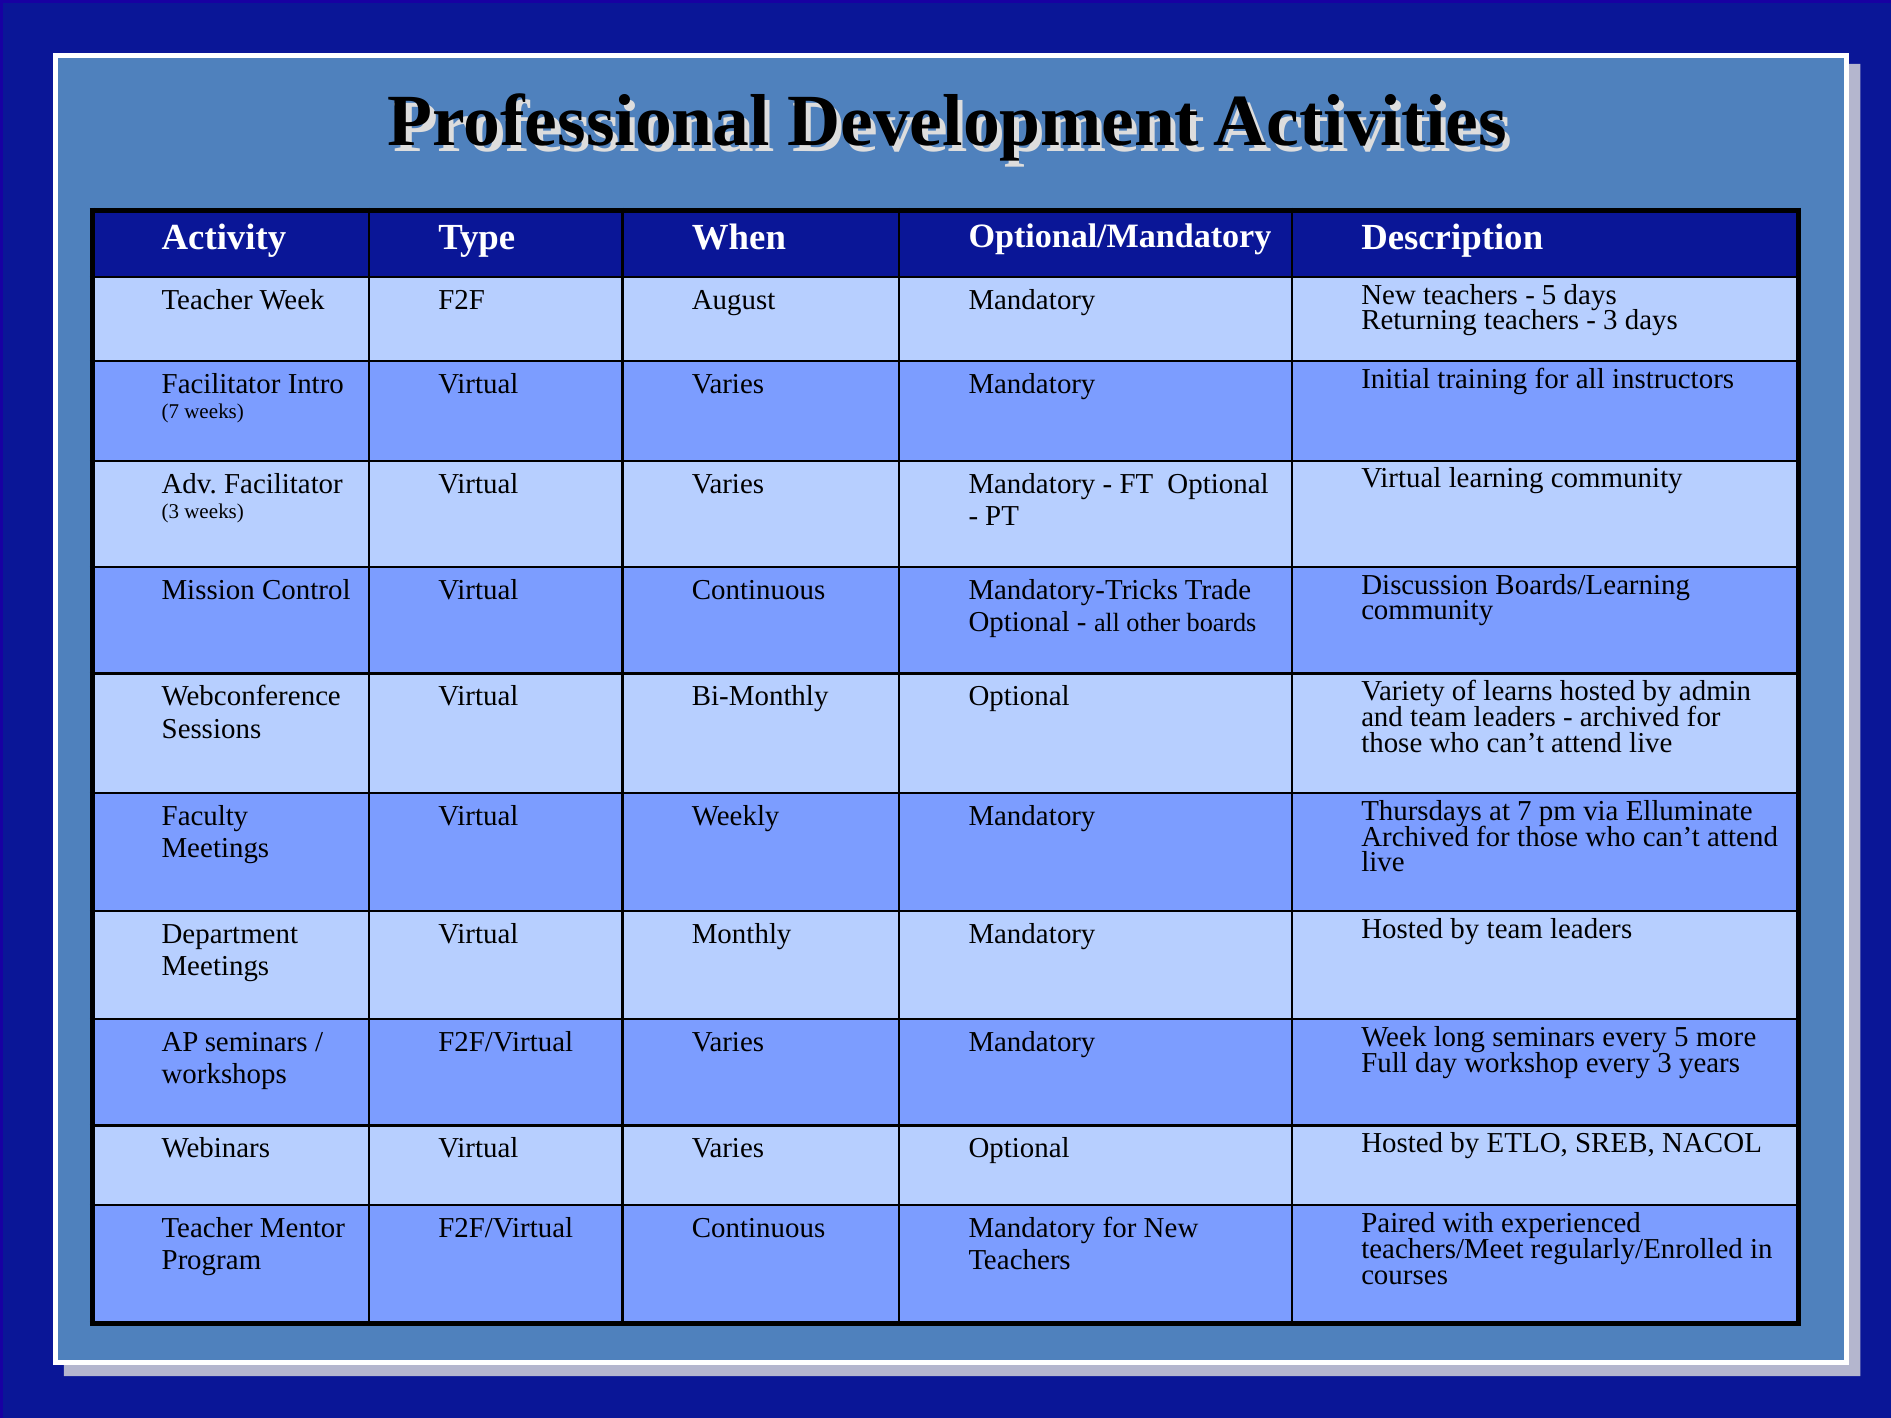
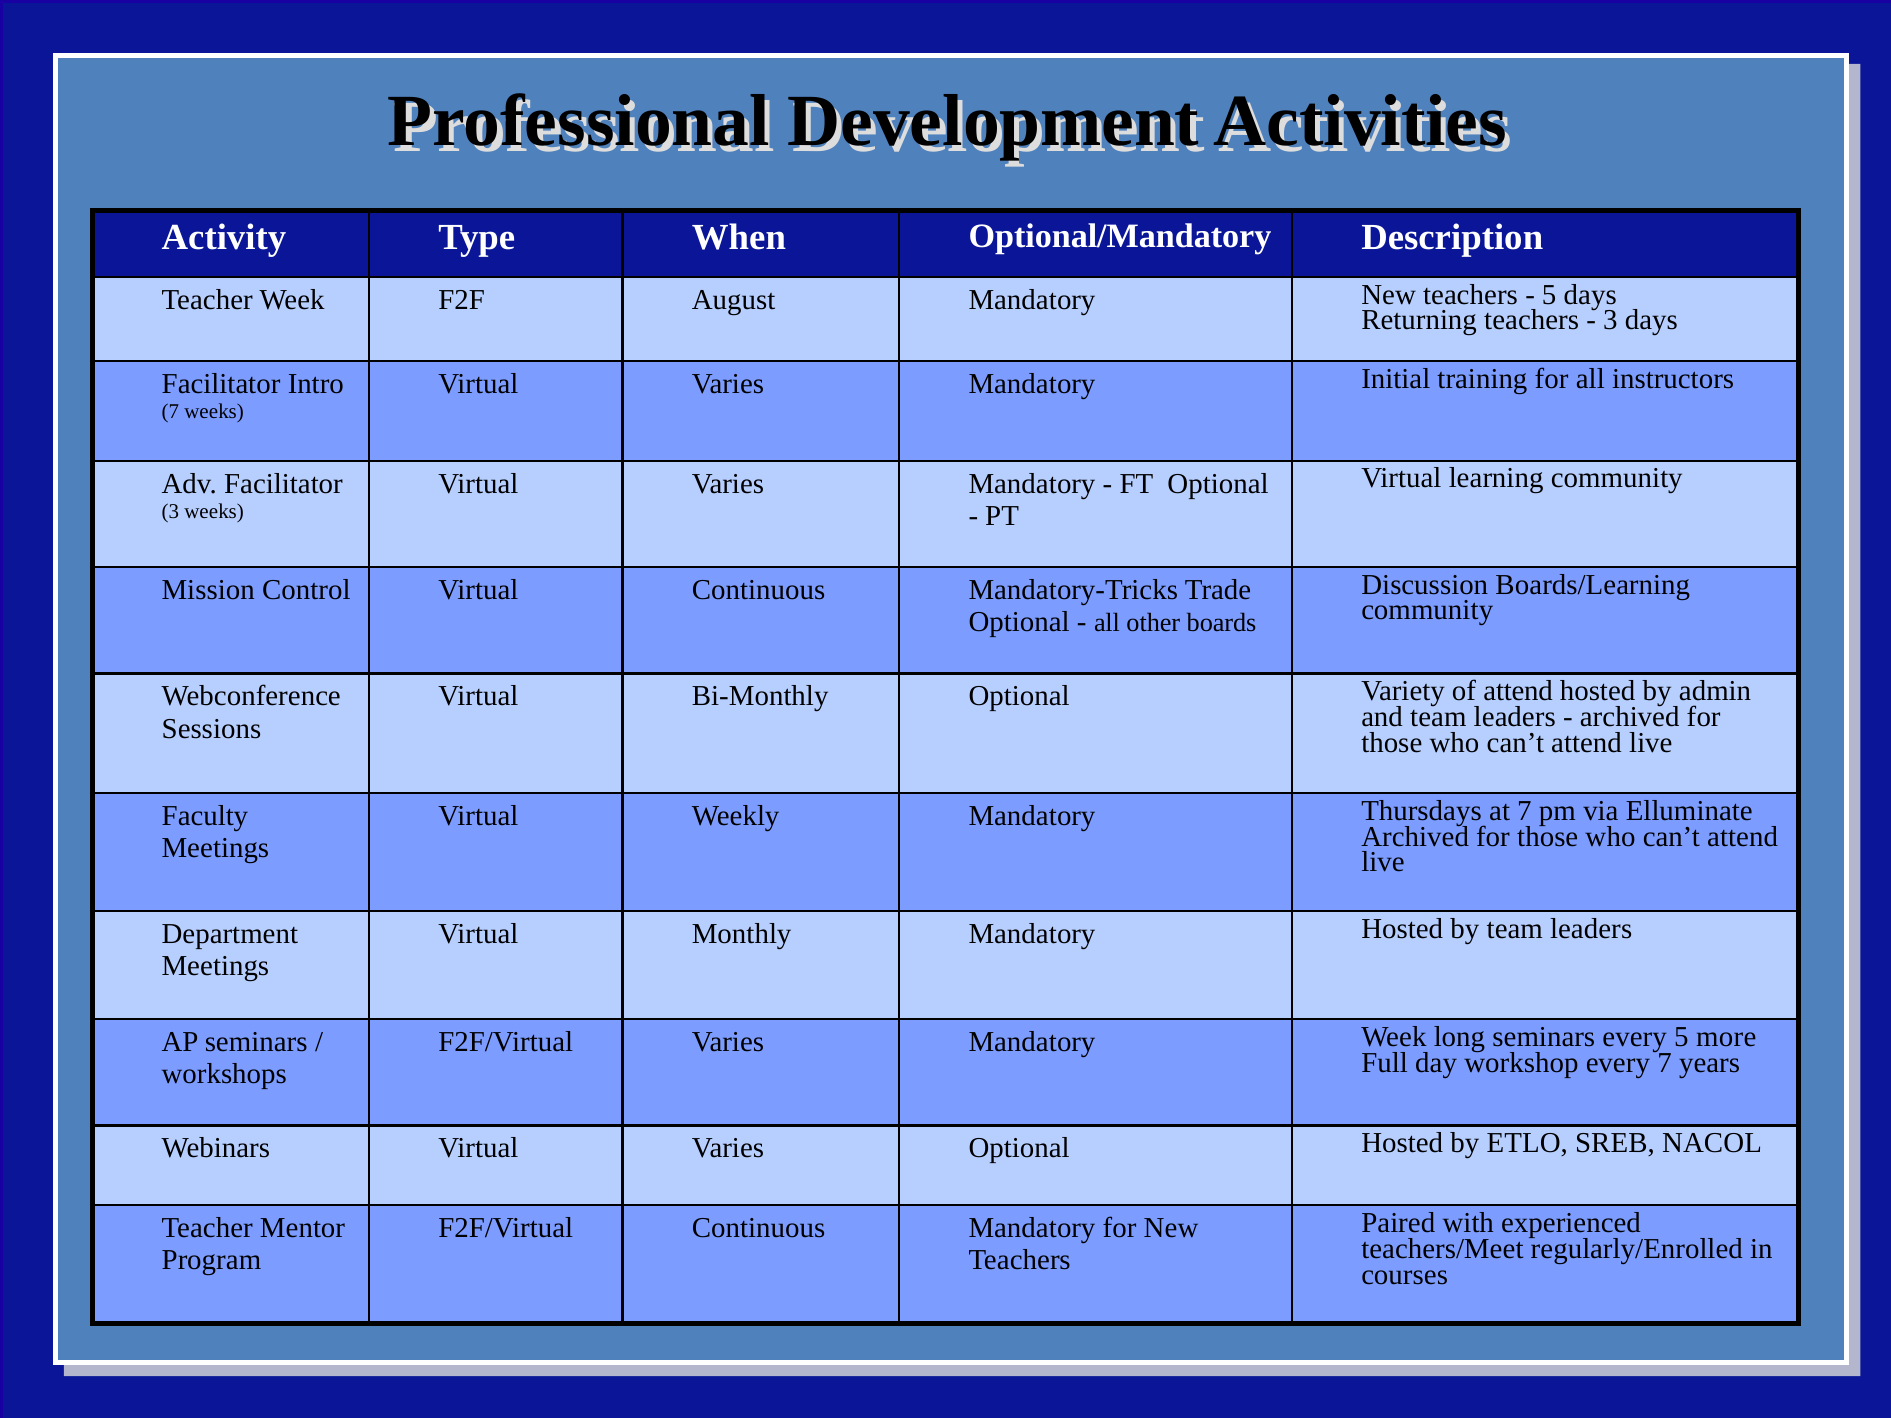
of learns: learns -> attend (1518, 691)
every 3: 3 -> 7 (1665, 1063)
